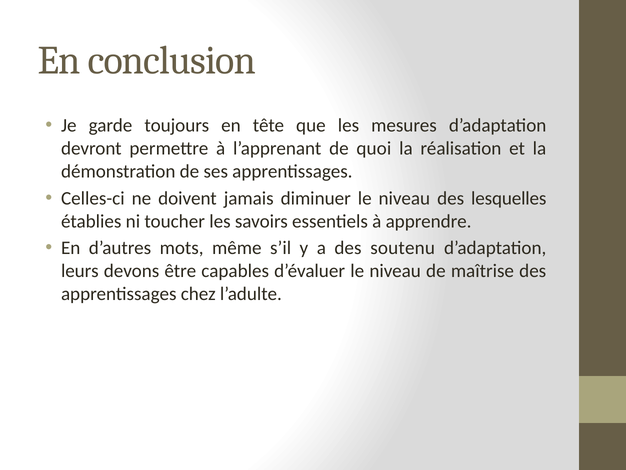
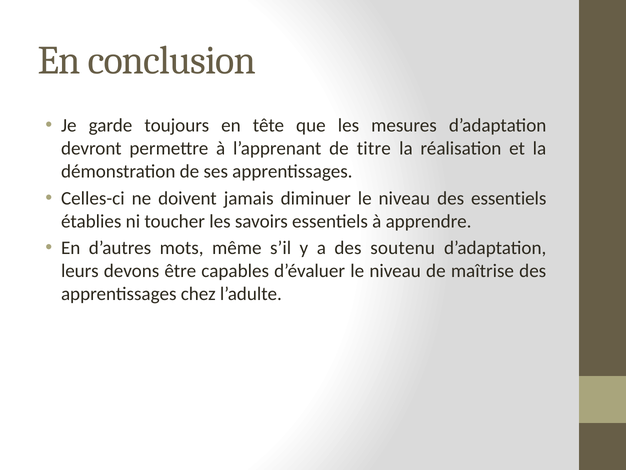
quoi: quoi -> titre (374, 148)
des lesquelles: lesquelles -> essentiels (509, 198)
